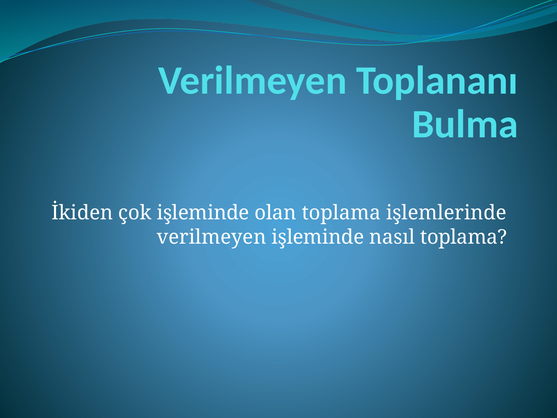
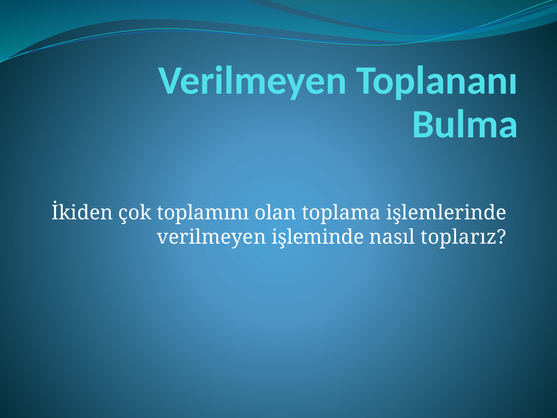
çok işleminde: işleminde -> toplamını (203, 213)
nasıl toplama: toplama -> toplarız (463, 237)
